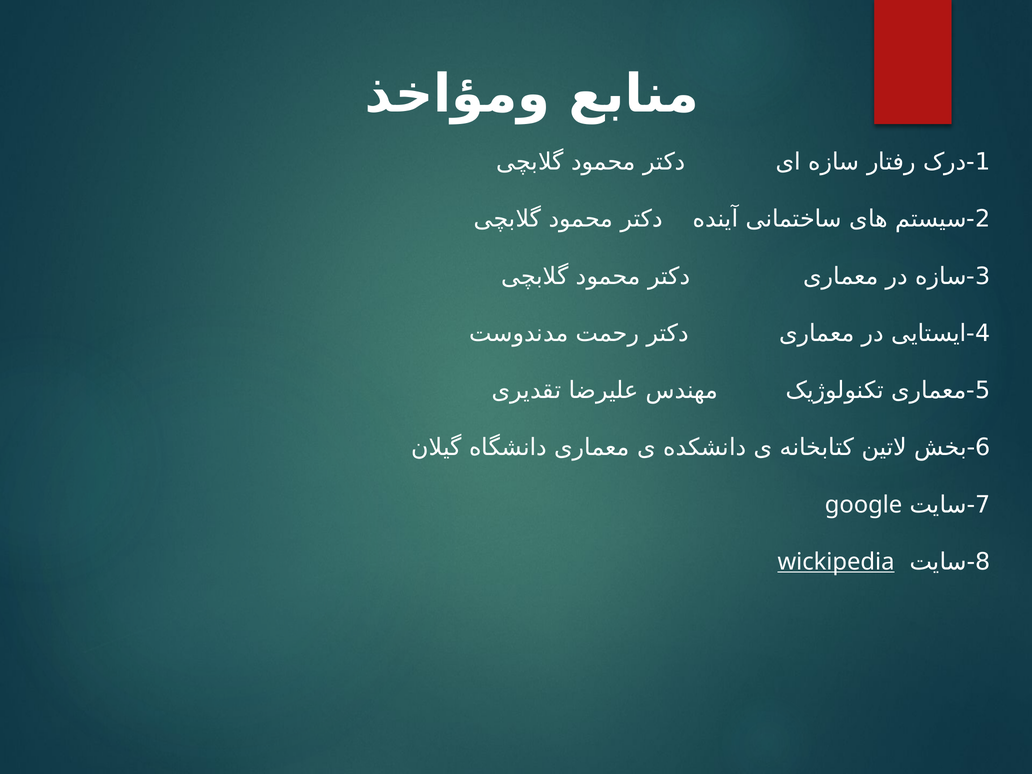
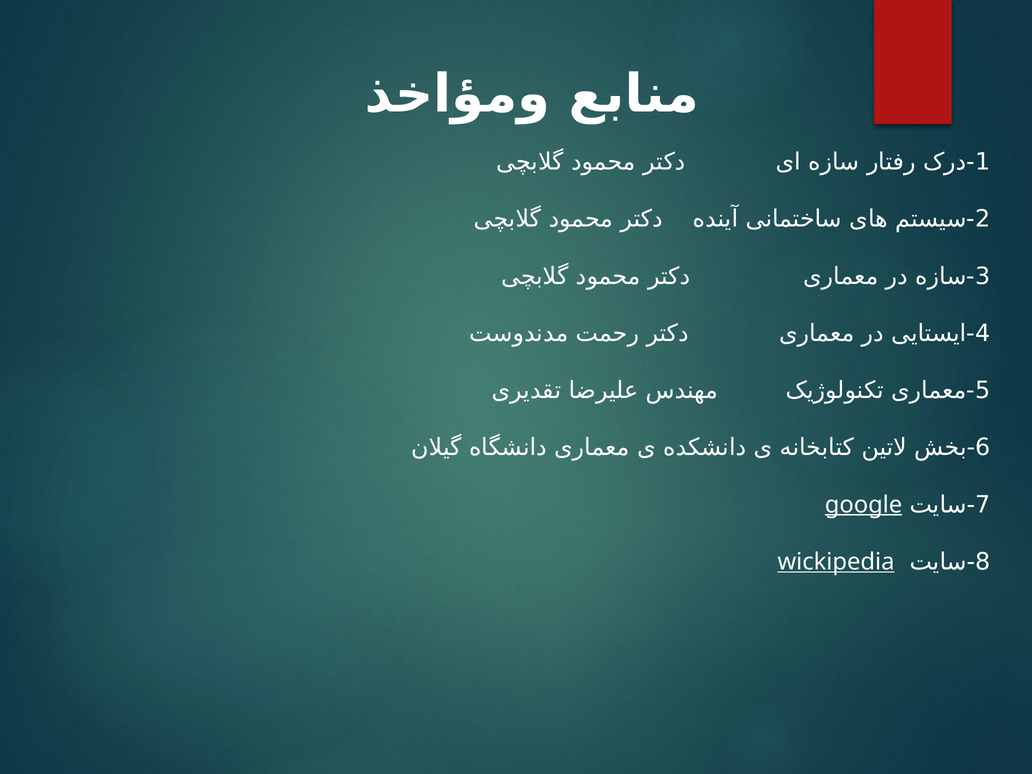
google underline: none -> present (864, 505)
